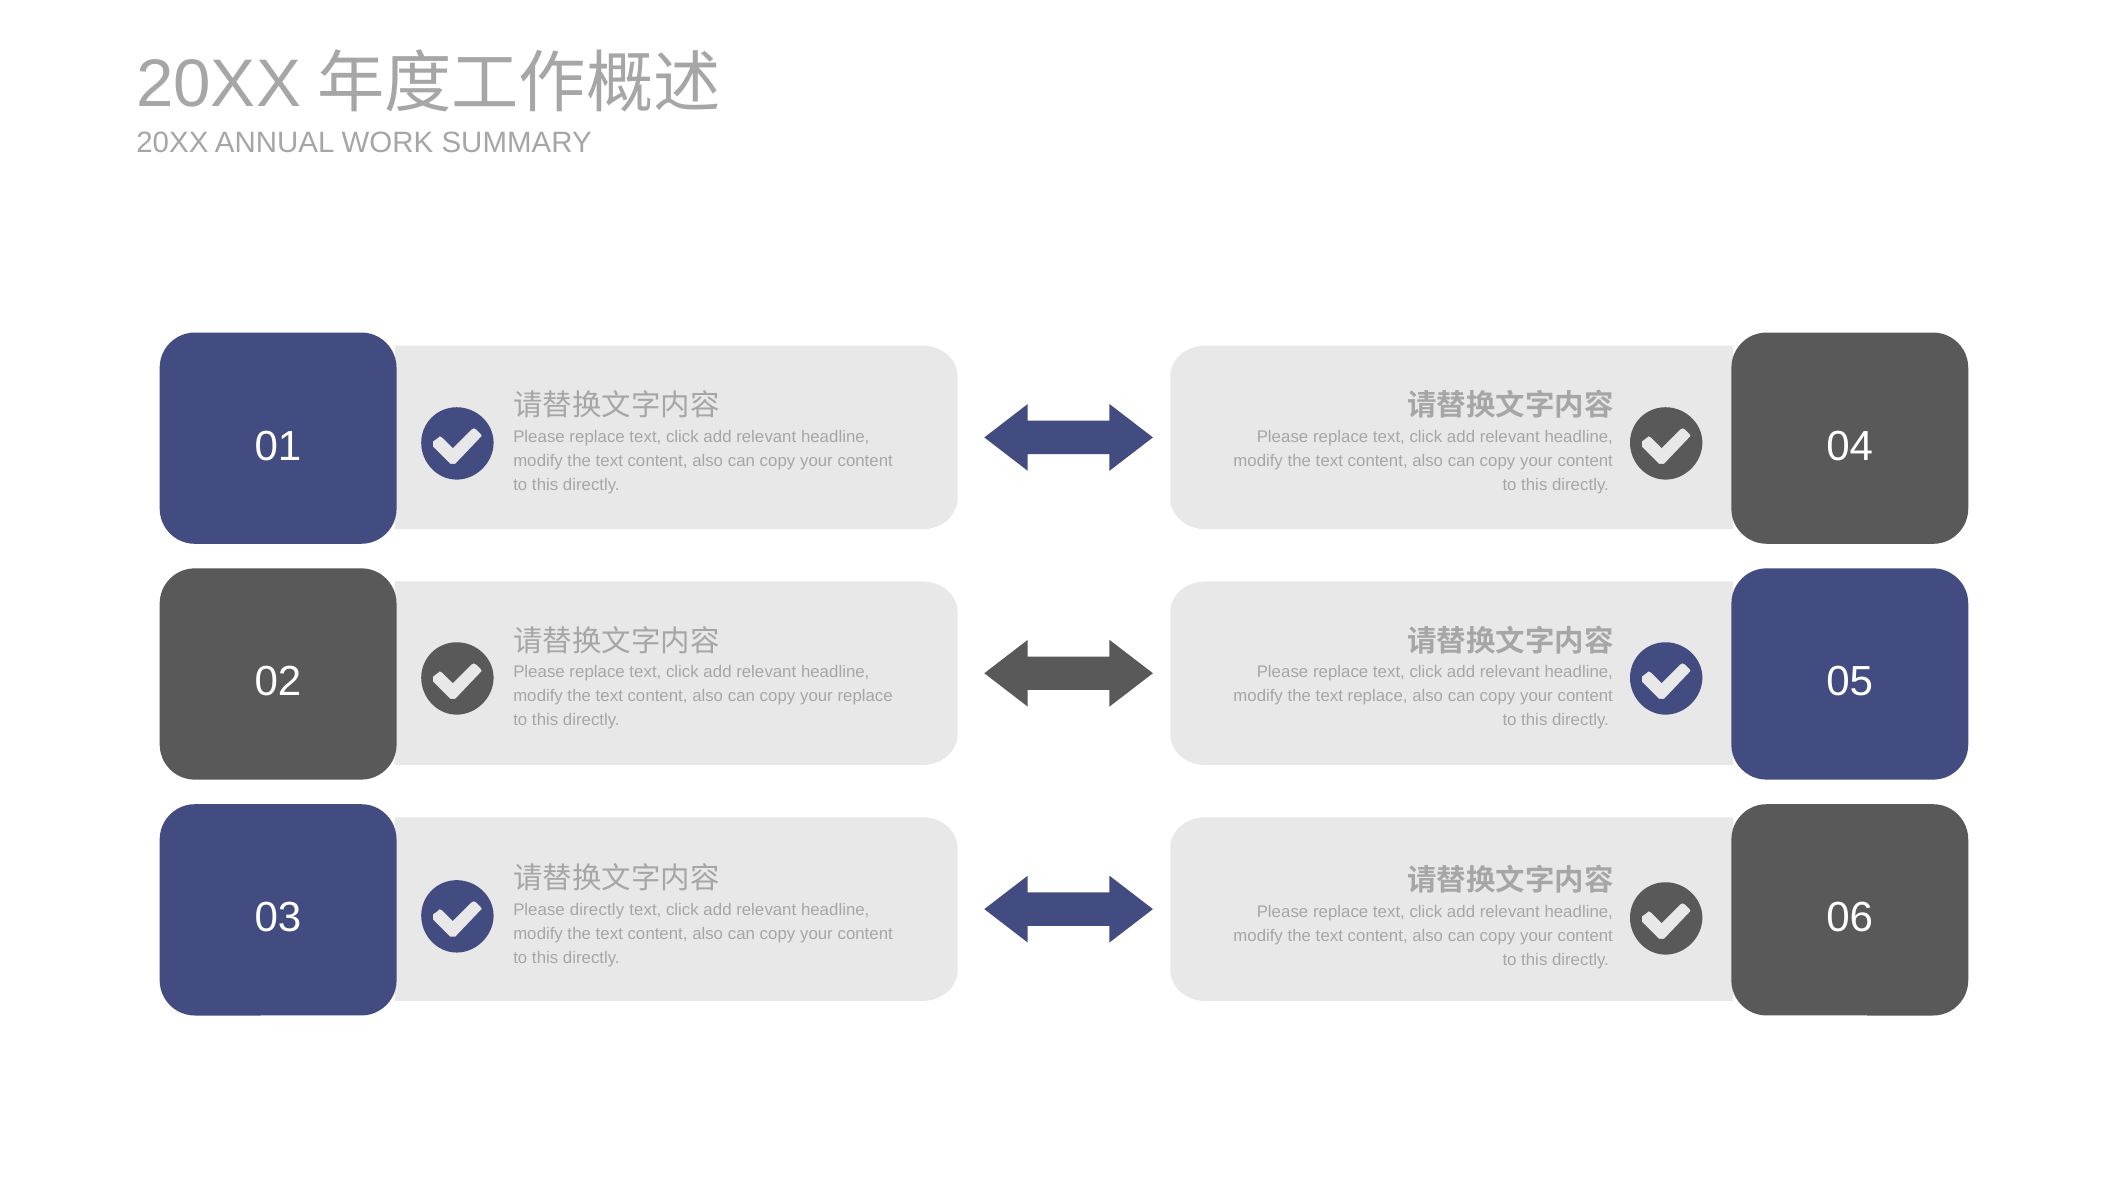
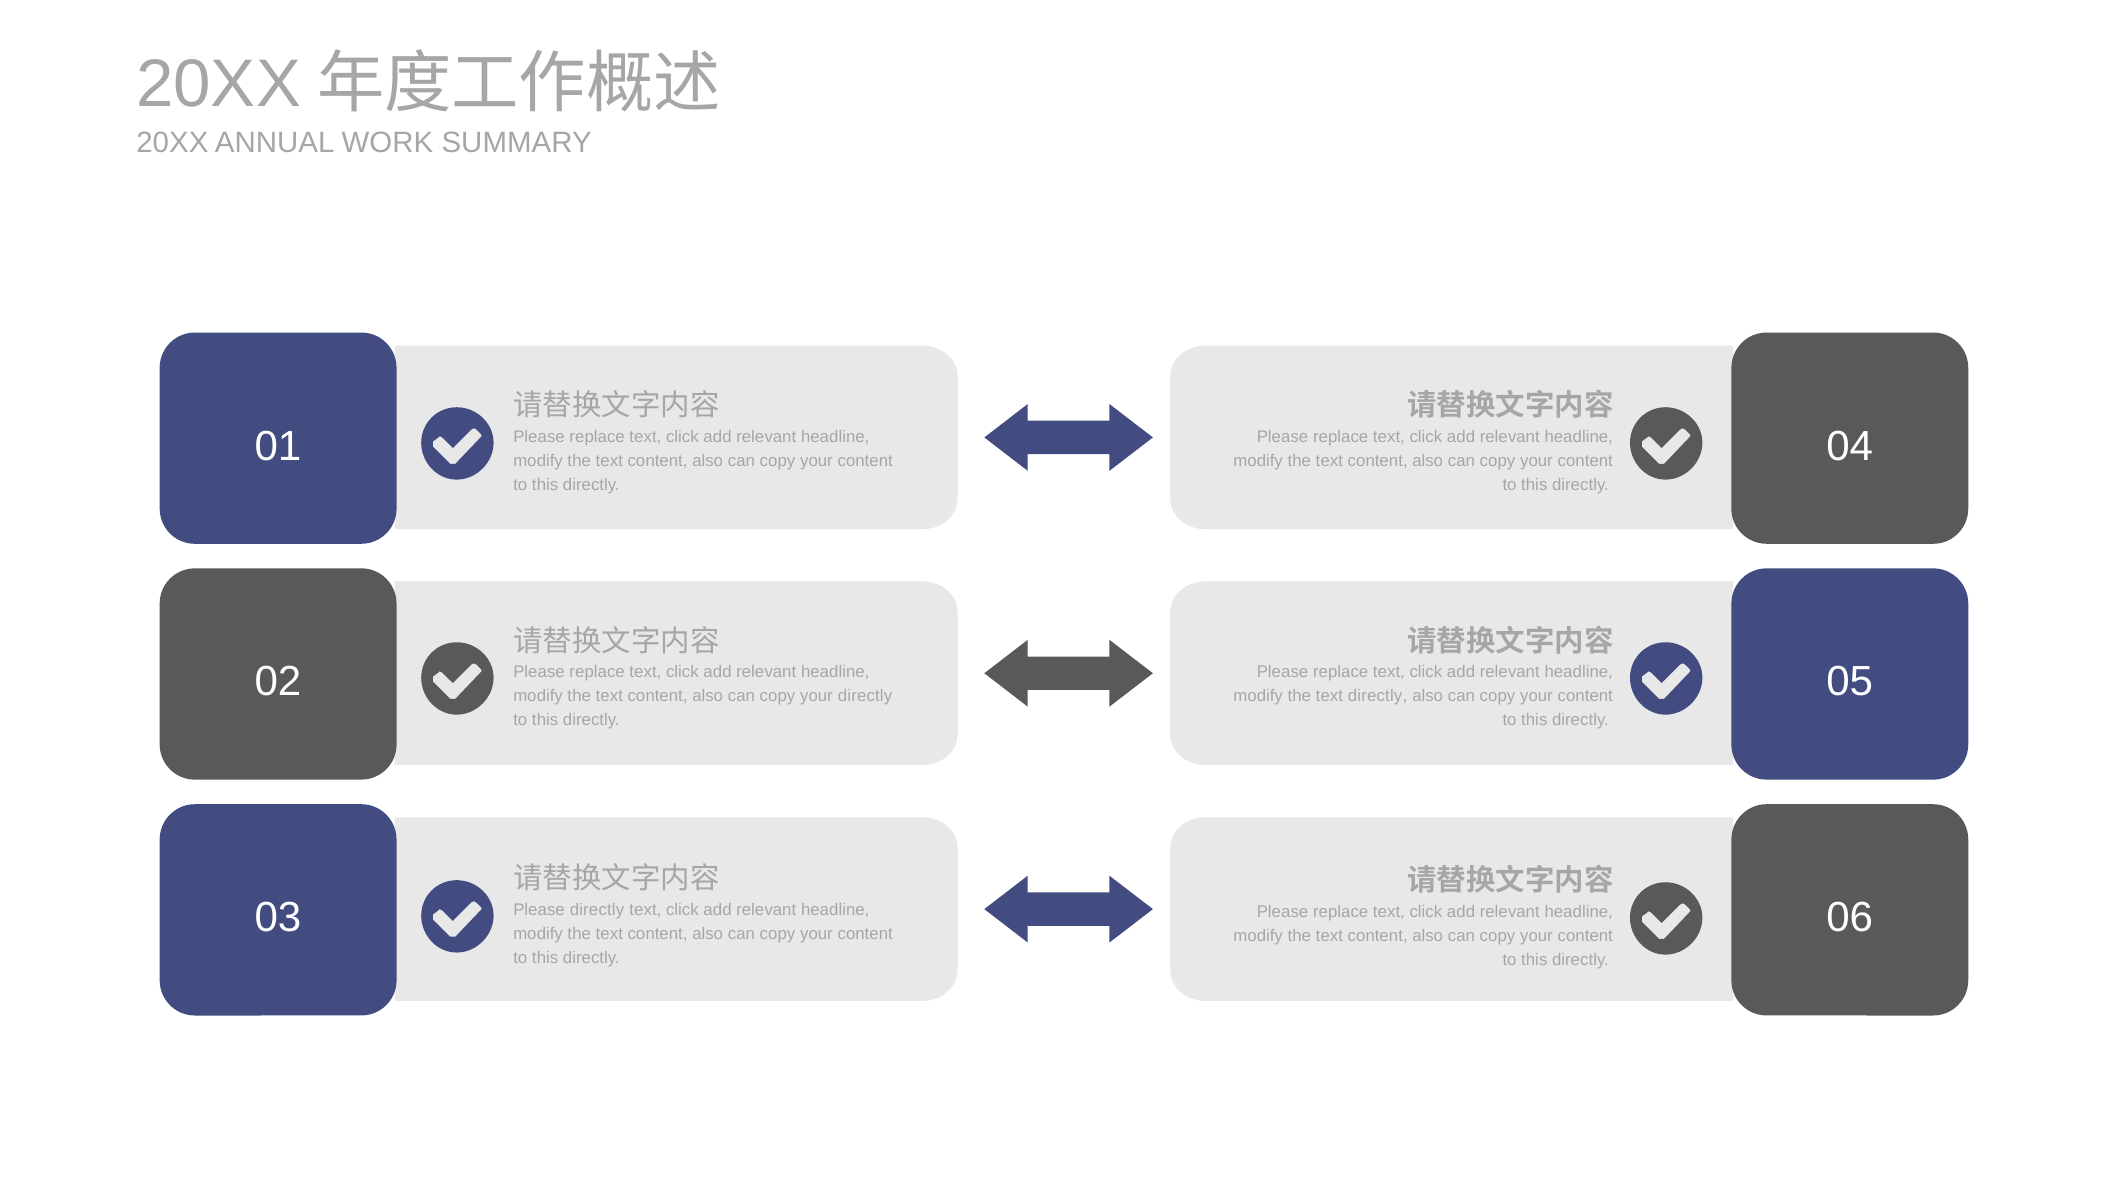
your replace: replace -> directly (865, 696)
text replace: replace -> directly (1378, 696)
